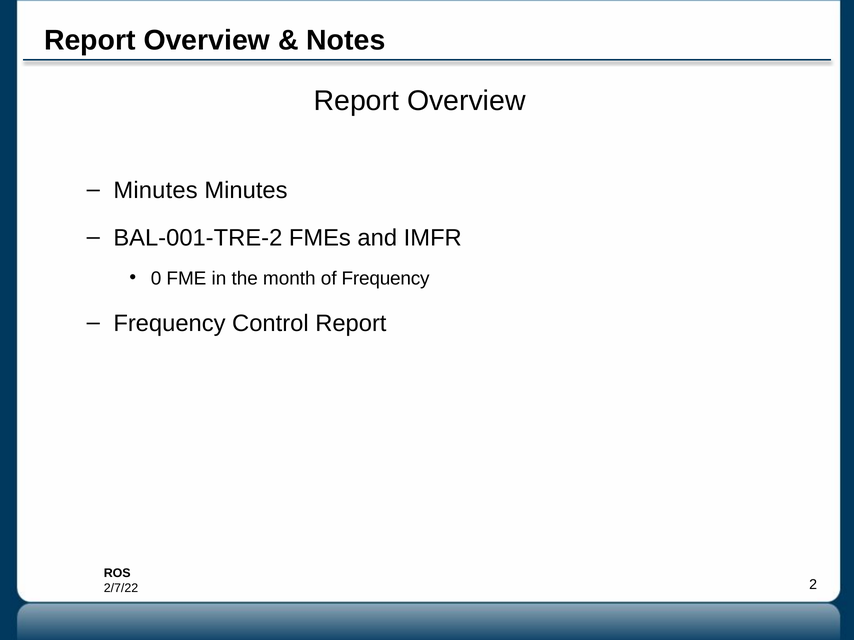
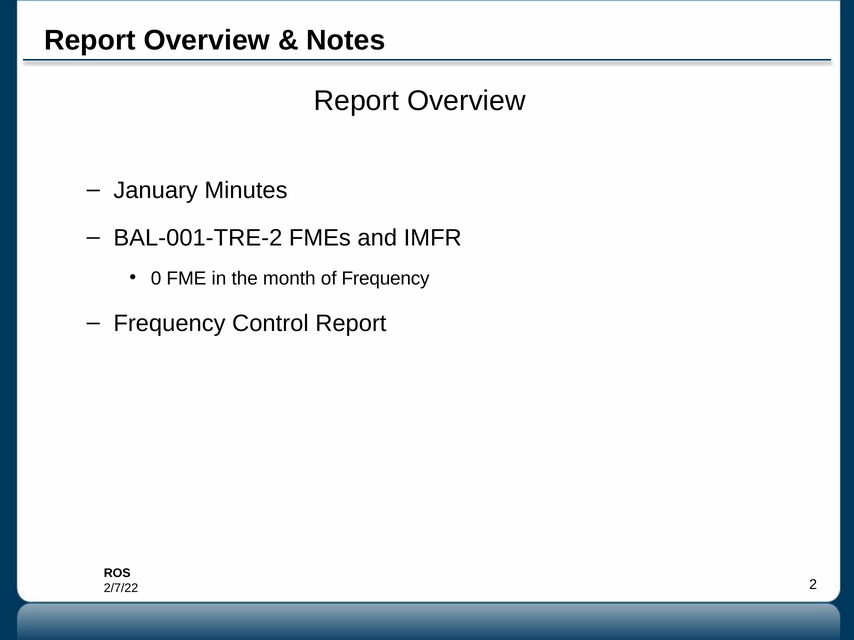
Minutes: Minutes -> January (156, 191)
